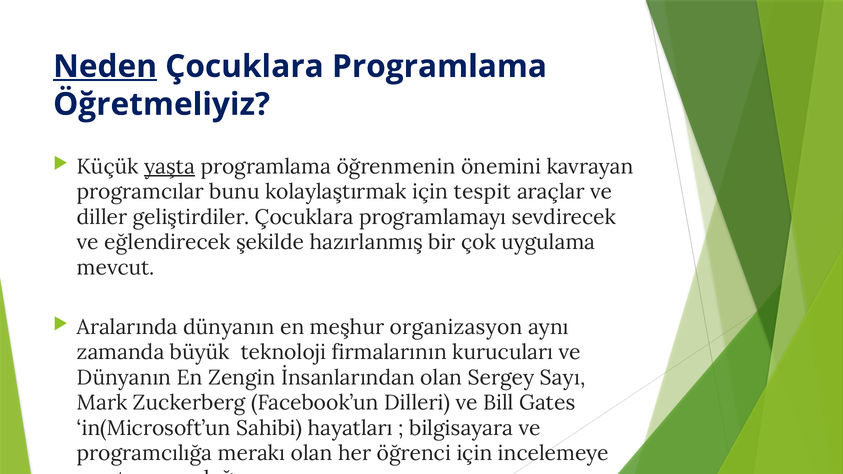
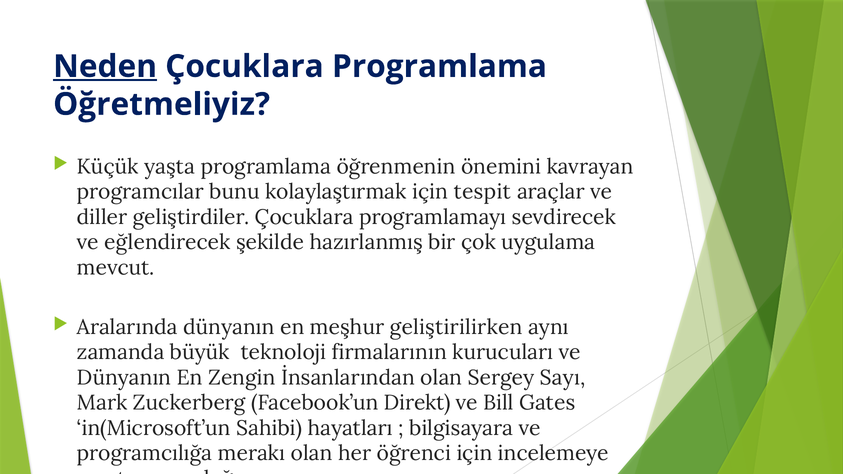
yaşta underline: present -> none (170, 167)
organizasyon: organizasyon -> geliştirilirken (456, 327)
Dilleri: Dilleri -> Direkt (417, 403)
